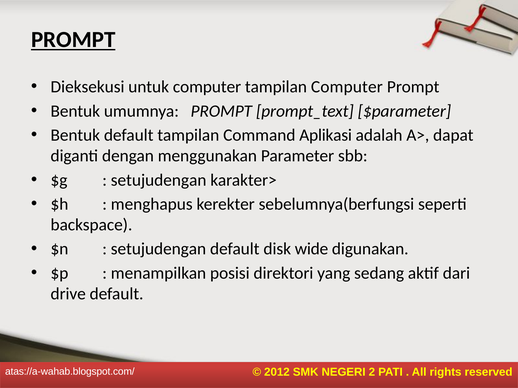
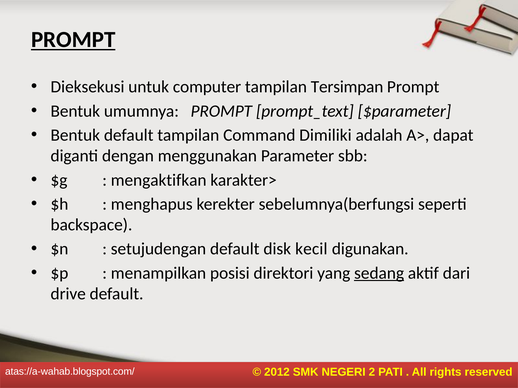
tampilan Computer: Computer -> Tersimpan (347, 87)
Aplikasi: Aplikasi -> Dimiliki (325, 135)
setujudengan: setujudengan -> mengaktifkan (159, 180)
wide: wide -> kecil (311, 249)
sedang underline: none -> present (379, 273)
